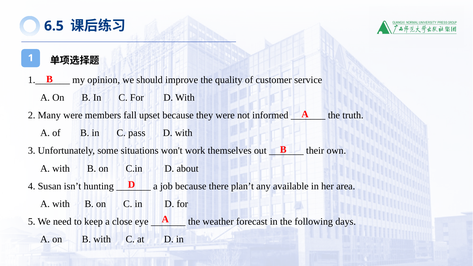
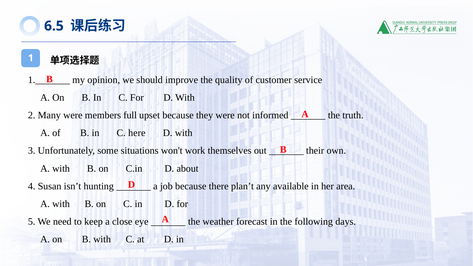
fall: fall -> full (130, 115)
pass: pass -> here (137, 133)
